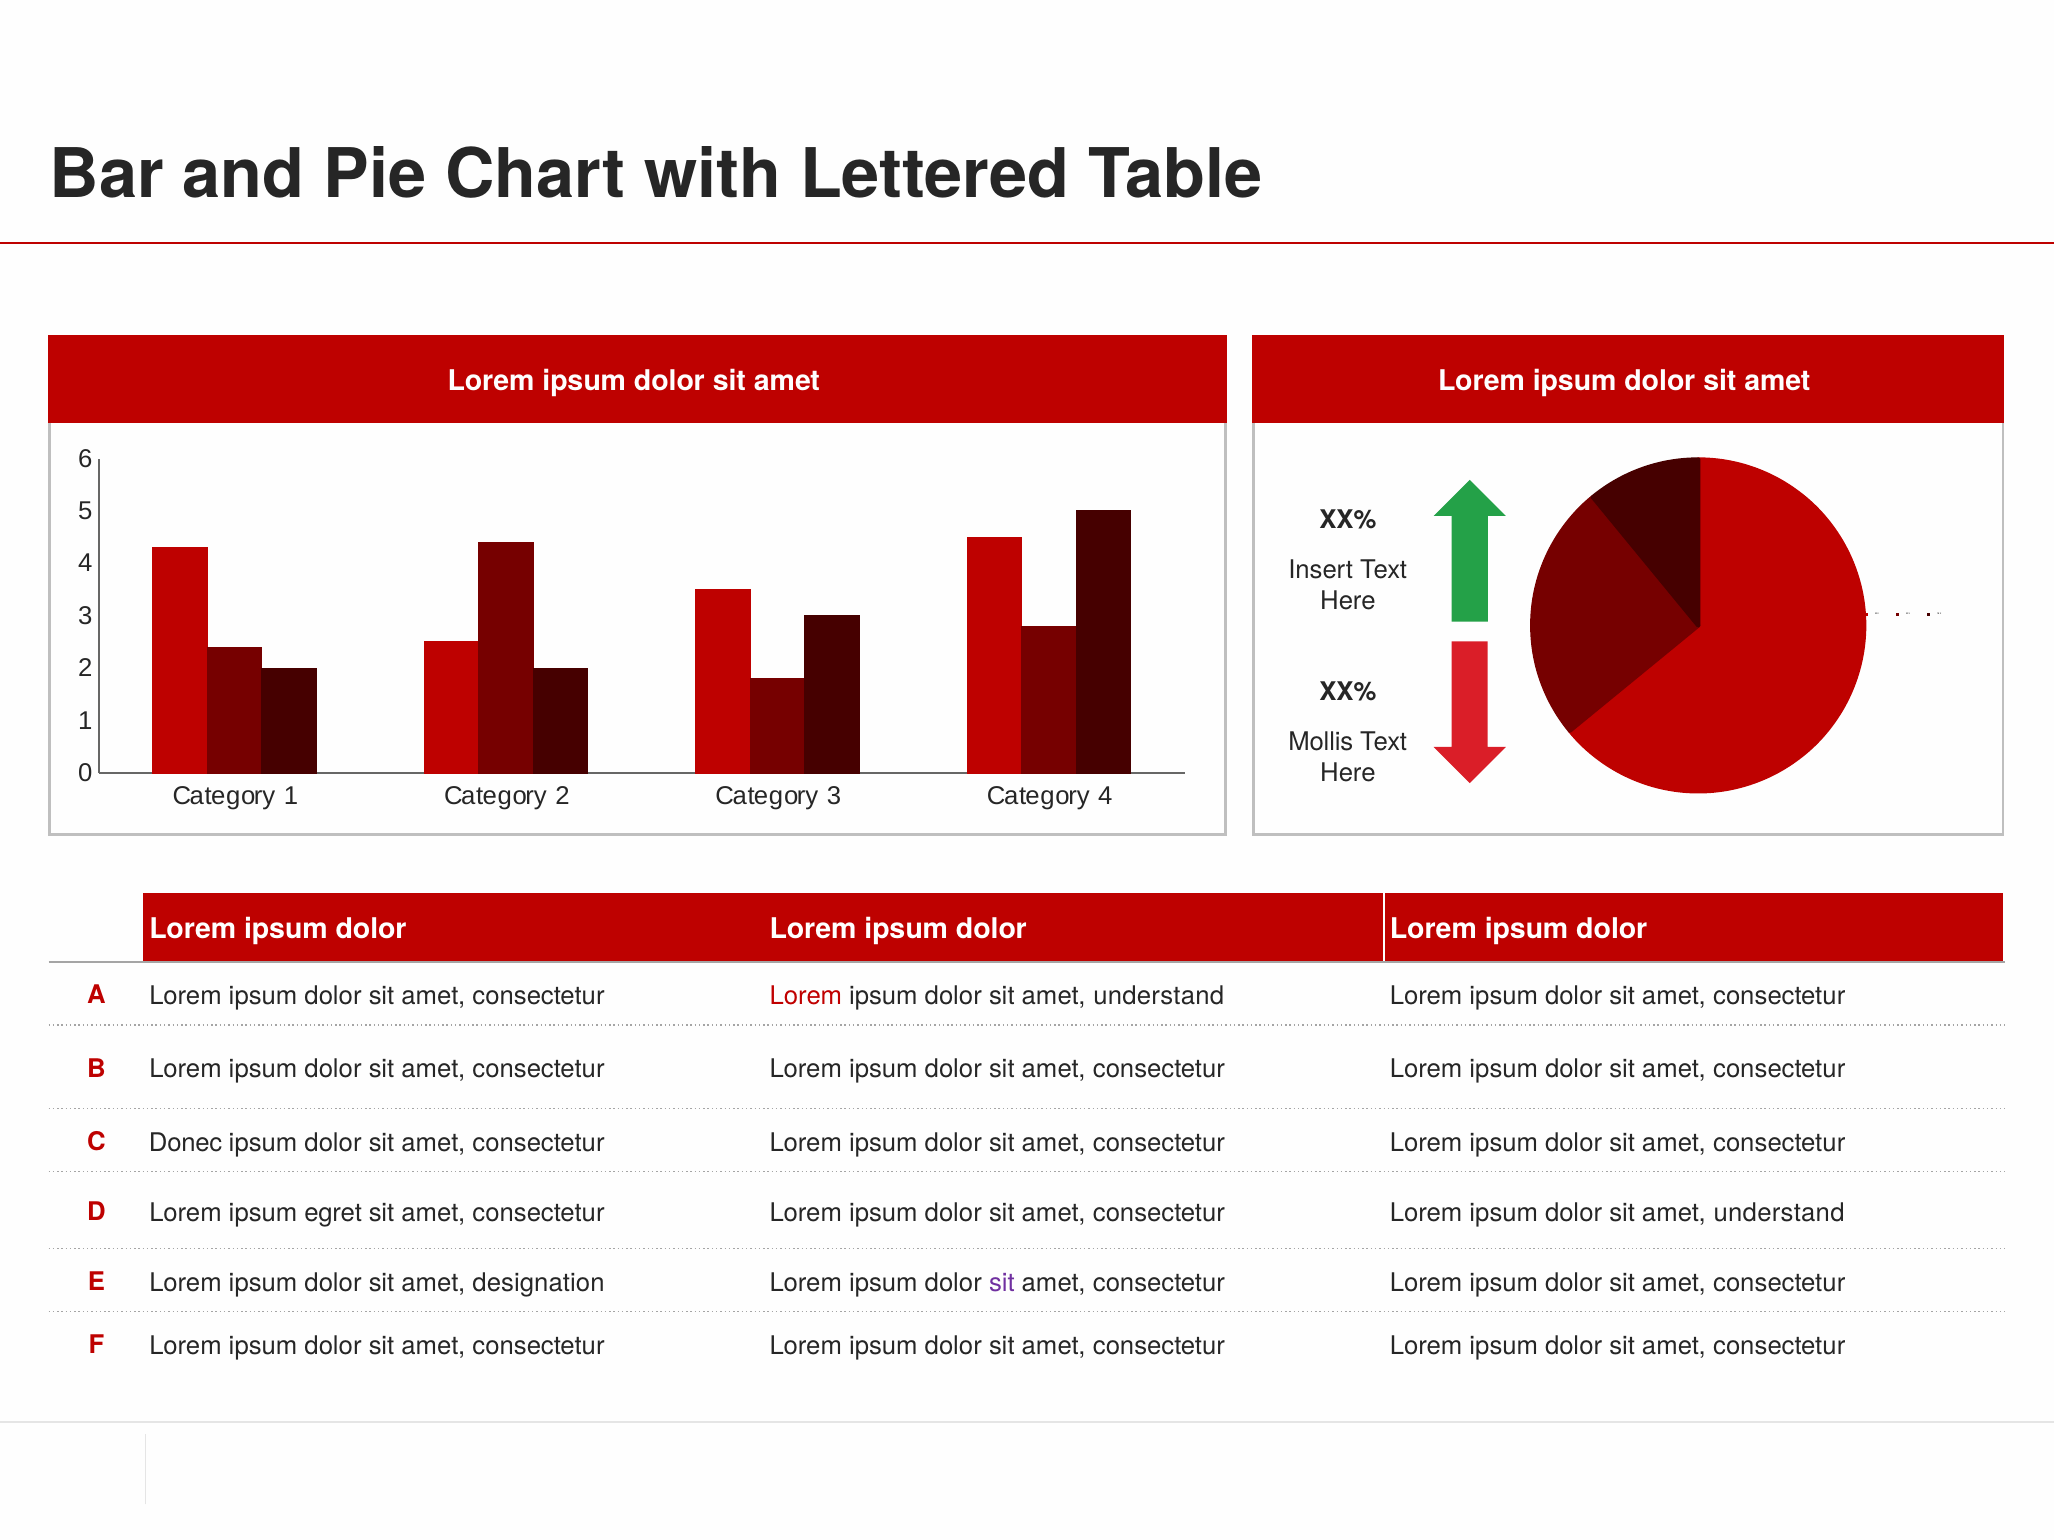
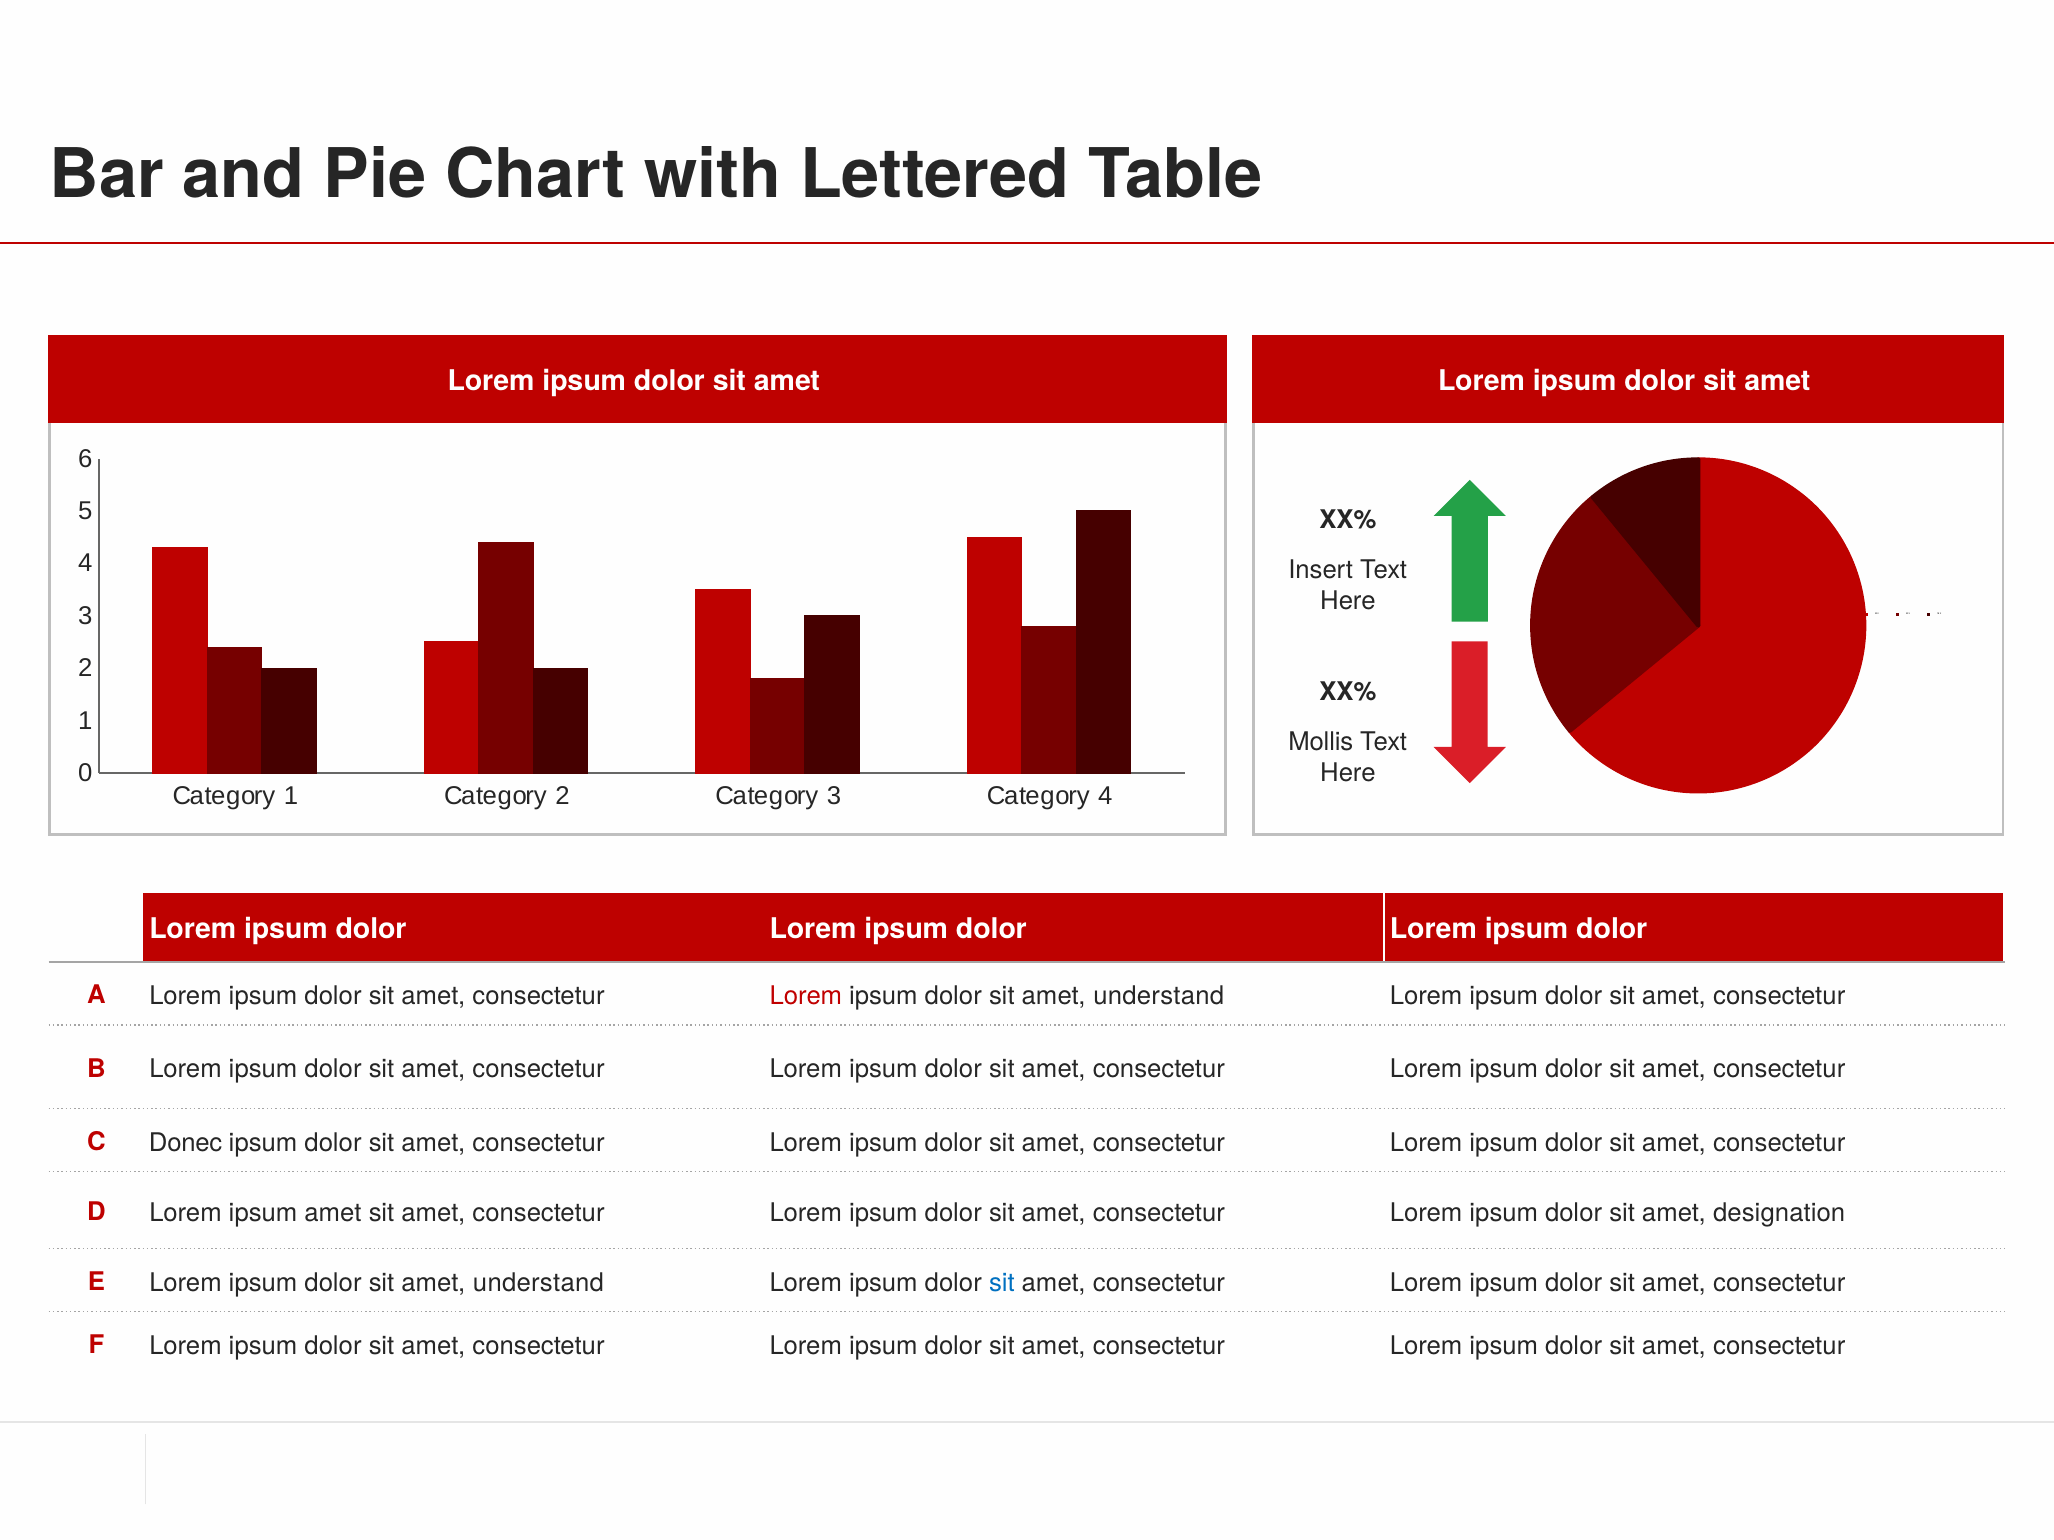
ipsum egret: egret -> amet (333, 1213)
understand: understand -> designation (1779, 1213)
designation: designation -> understand (538, 1283)
sit colour: purple -> blue (1002, 1283)
